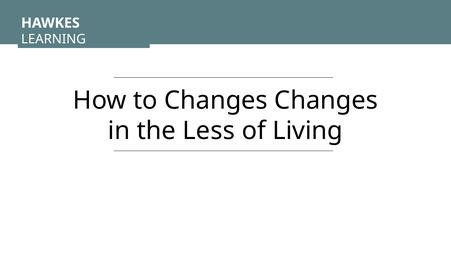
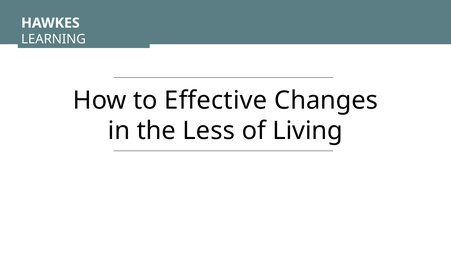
to Changes: Changes -> Effective (216, 100)
